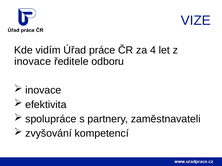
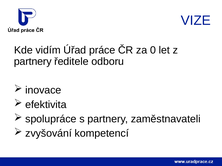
4: 4 -> 0 (153, 50)
inovace: inovace -> partnery (33, 62)
